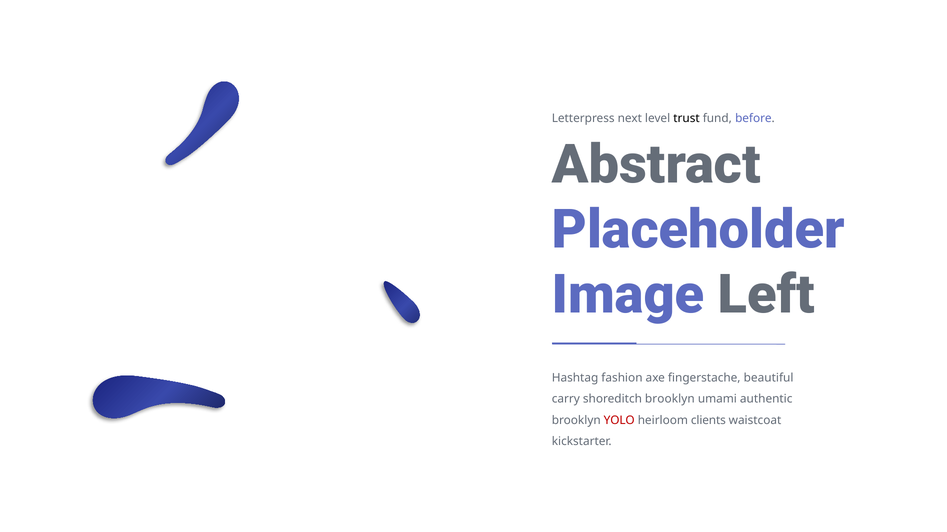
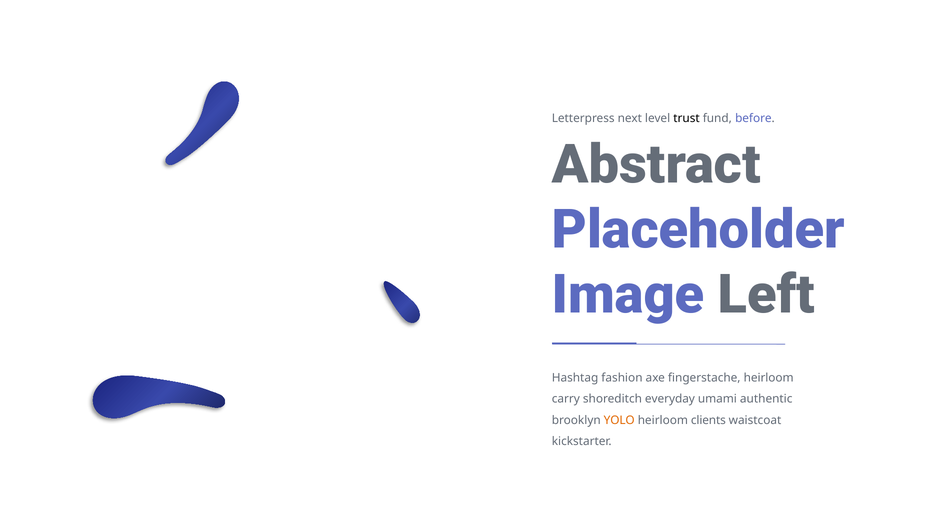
fingerstache beautiful: beautiful -> heirloom (769, 378)
shoreditch brooklyn: brooklyn -> everyday (670, 399)
YOLO colour: red -> orange (619, 421)
